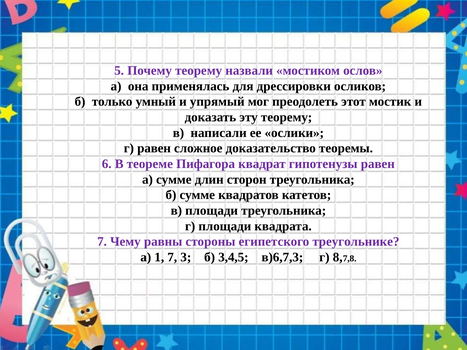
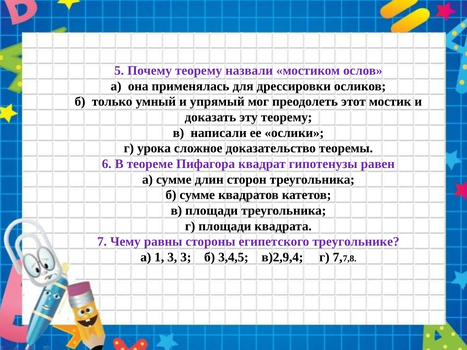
г равен: равен -> урока (154, 148)
1 7: 7 -> 3 (172, 257)
в)6,7,3: в)6,7,3 -> в)2,9,4 (282, 257)
г 8: 8 -> 7 (338, 257)
